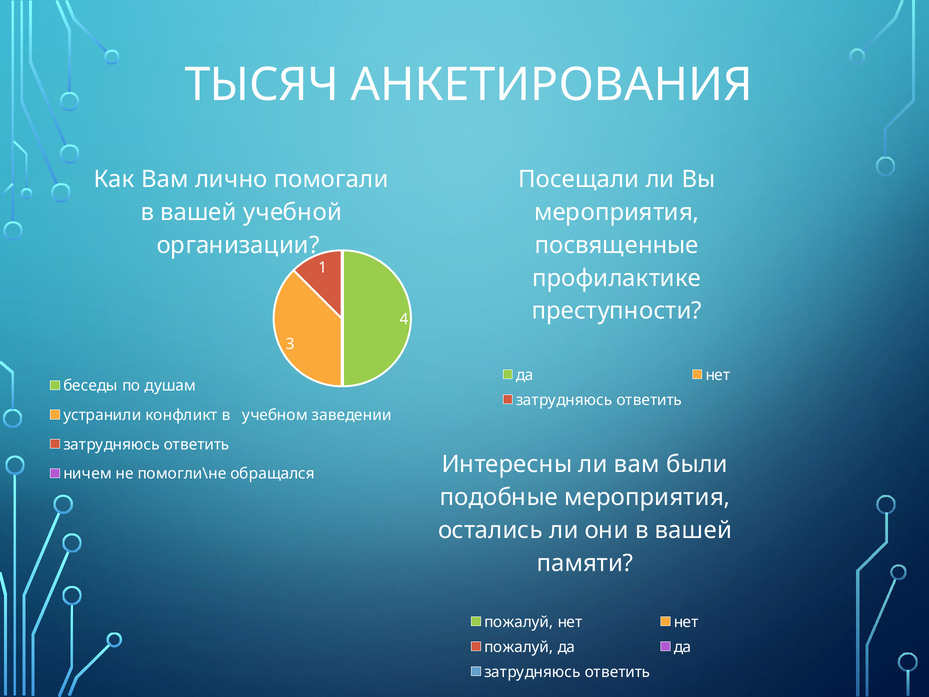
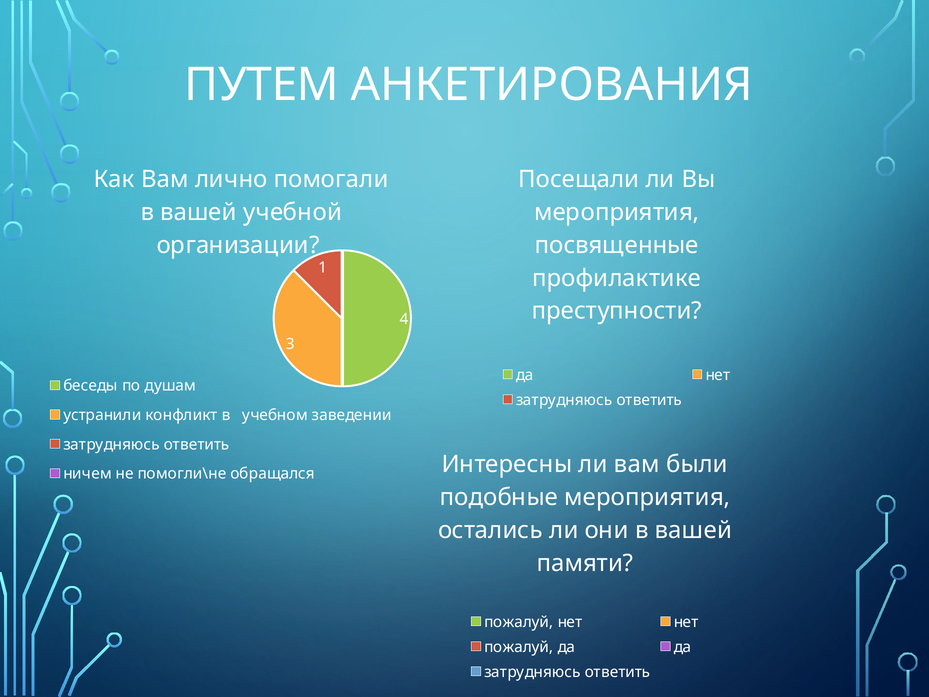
ТЫСЯЧ: ТЫСЯЧ -> ПУТЕМ (262, 85)
